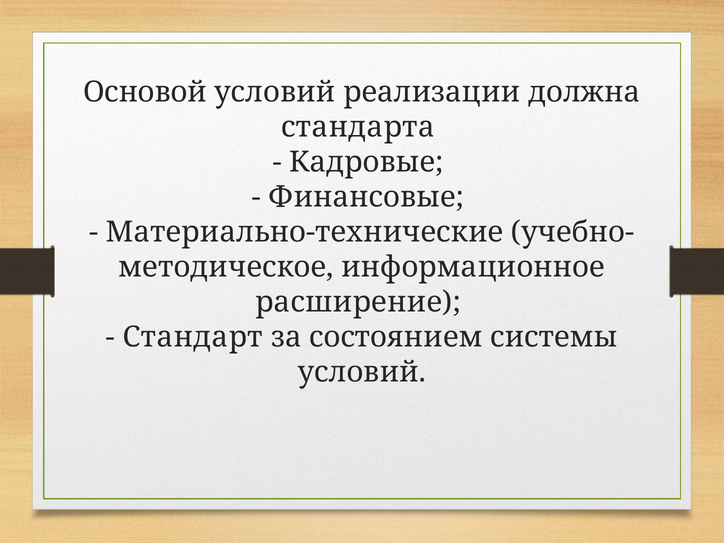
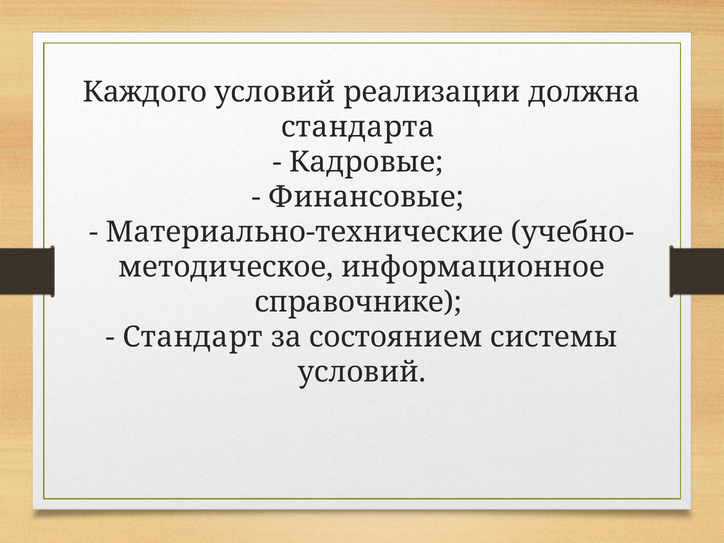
Основой: Основой -> Каждого (145, 92)
расширение: расширение -> справочнике (358, 302)
